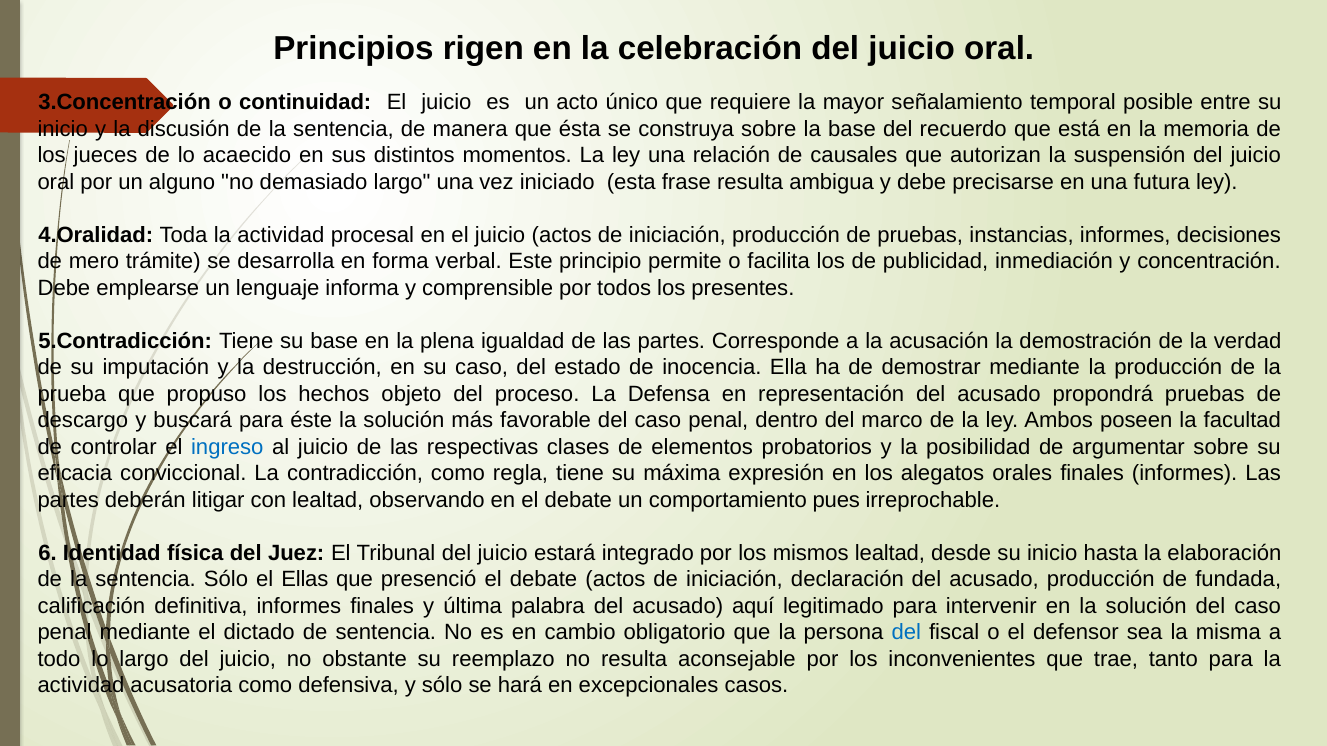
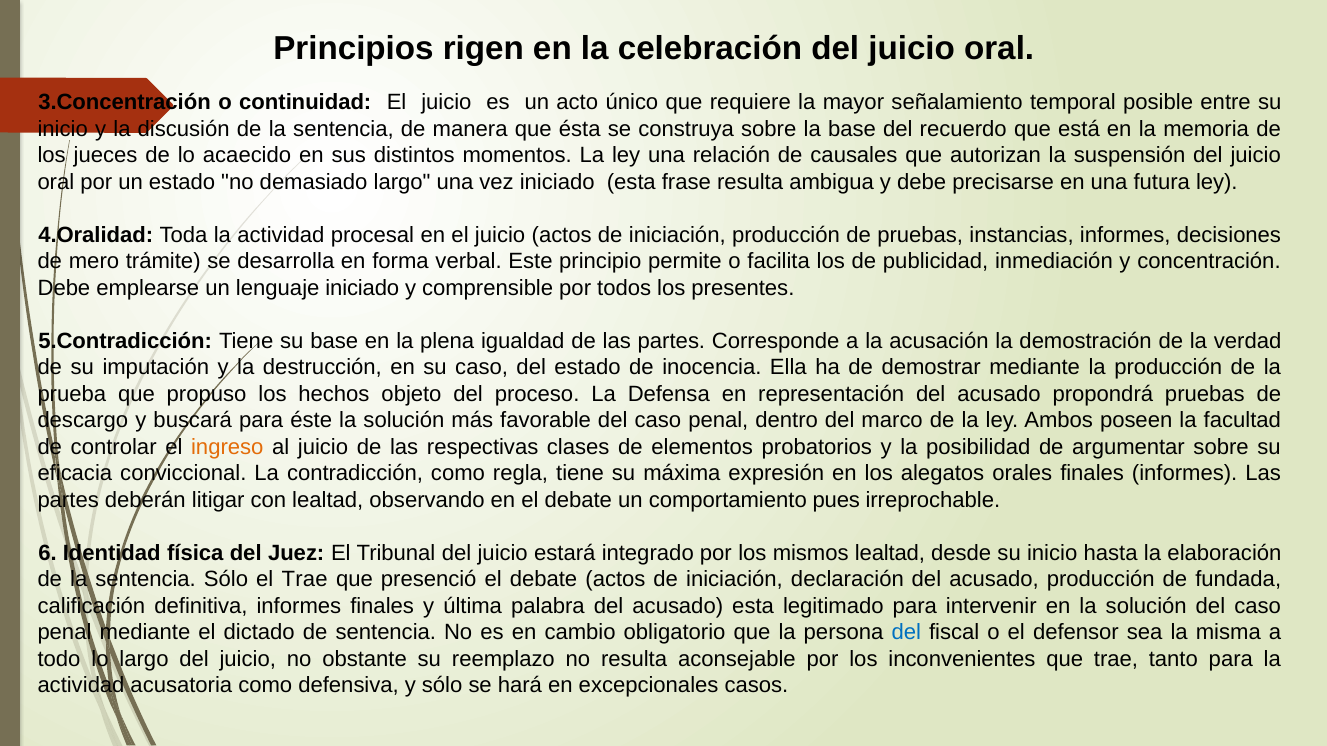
un alguno: alguno -> estado (182, 182)
lenguaje informa: informa -> iniciado (362, 288)
ingreso colour: blue -> orange (227, 447)
el Ellas: Ellas -> Trae (305, 580)
acusado aquí: aquí -> esta (753, 607)
